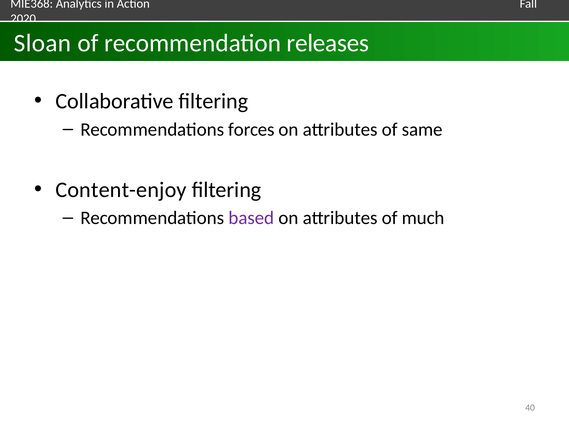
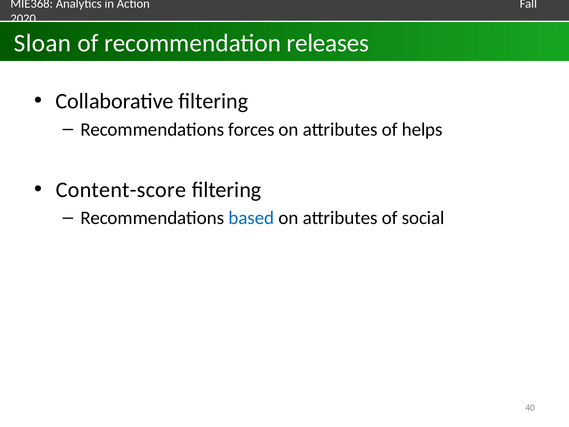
same: same -> helps (422, 129)
Content-enjoy: Content-enjoy -> Content-score (121, 190)
based colour: purple -> blue (251, 218)
much: much -> social (423, 218)
